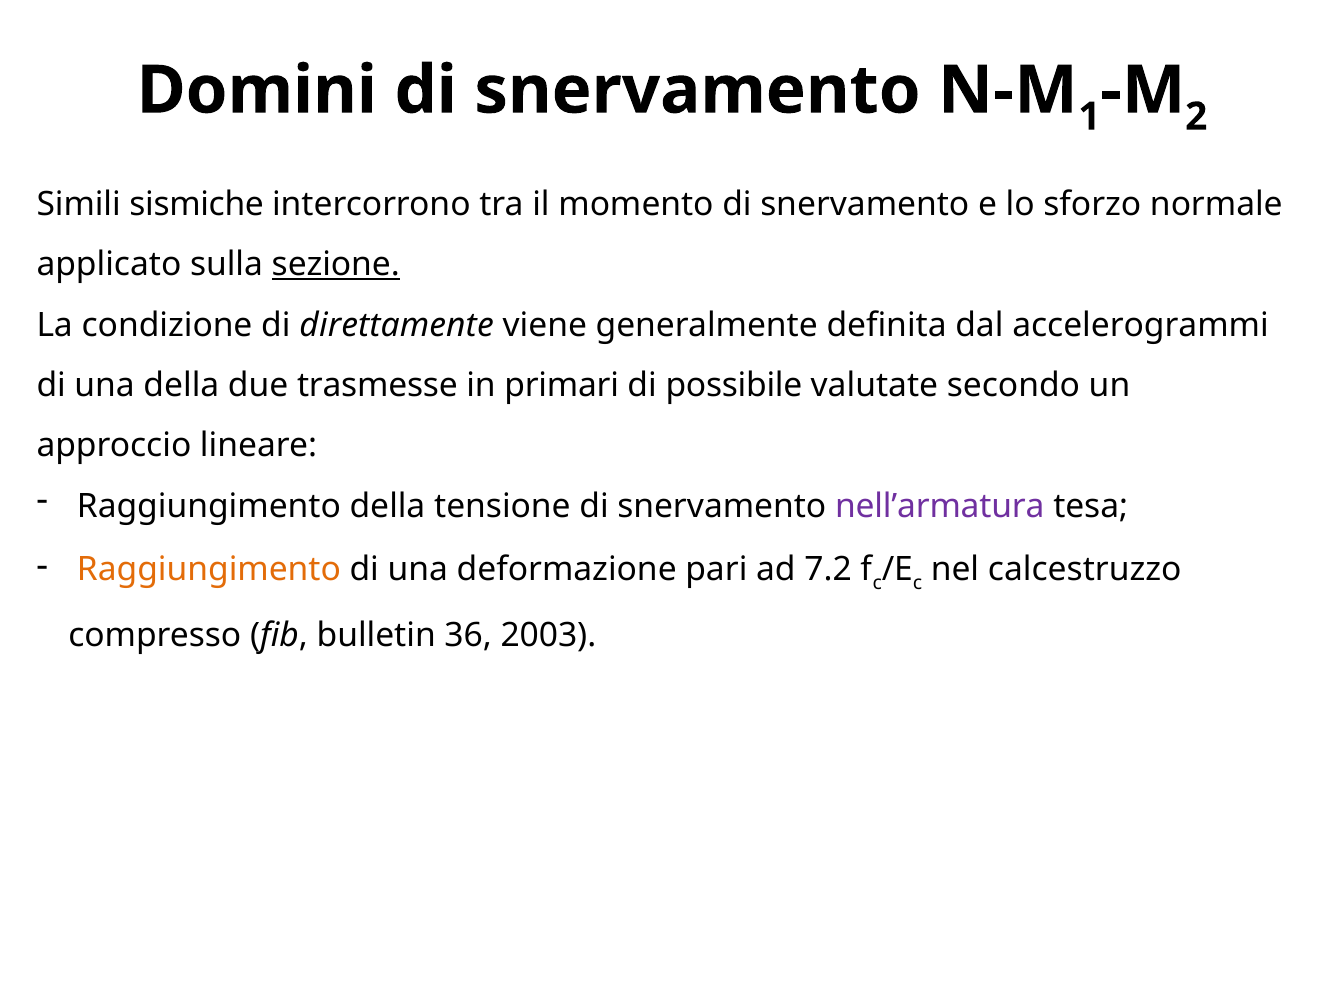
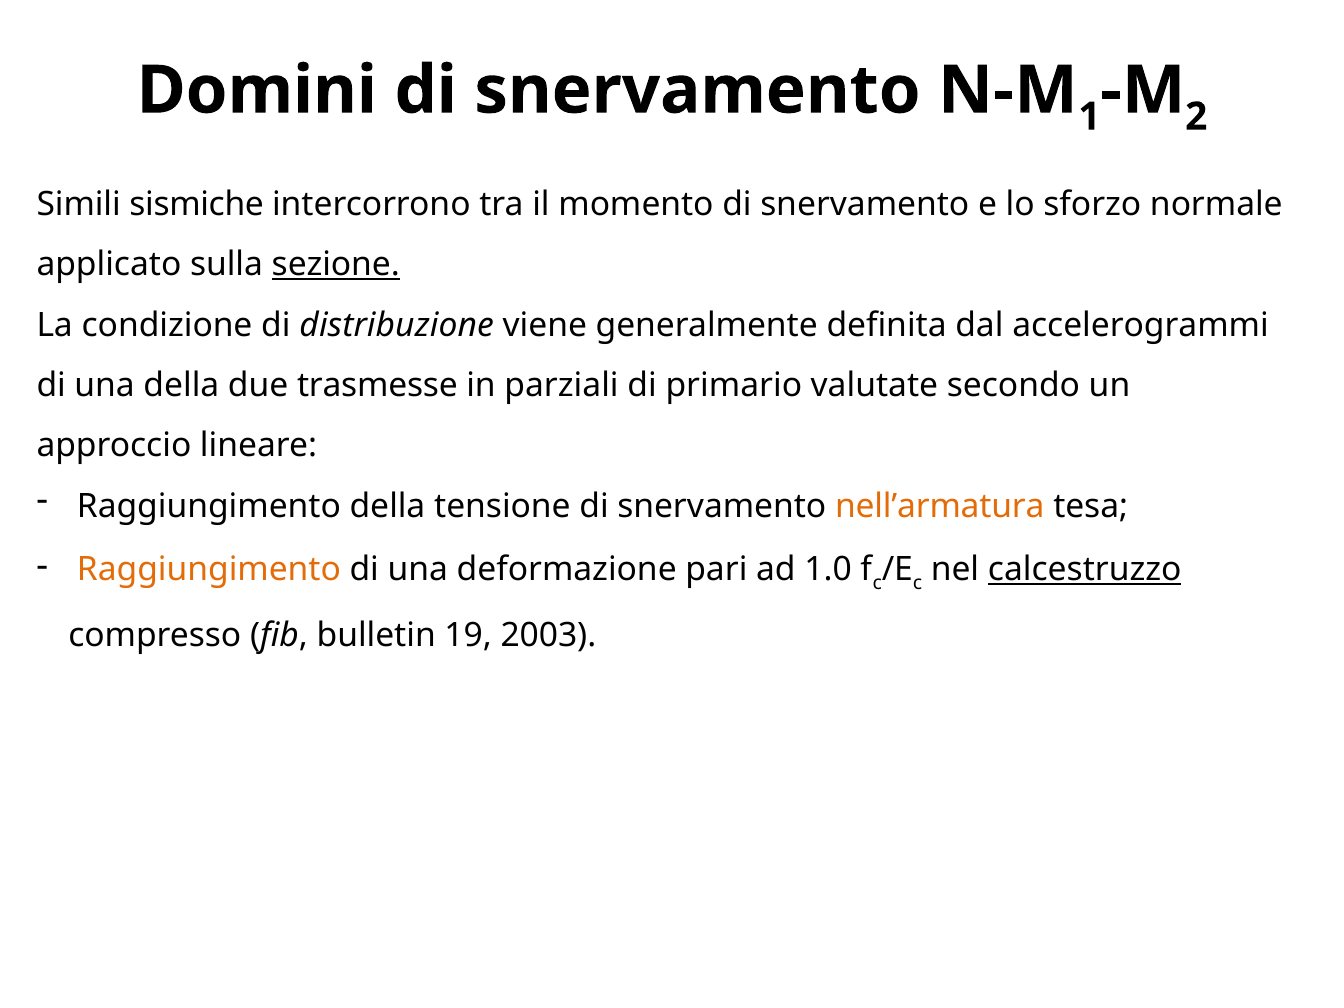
direttamente: direttamente -> distribuzione (397, 325)
primari: primari -> parziali (562, 385)
possibile: possibile -> primario (734, 385)
nell’armatura colour: purple -> orange (940, 506)
7.2: 7.2 -> 1.0 (828, 570)
calcestruzzo underline: none -> present (1085, 570)
36: 36 -> 19 (468, 636)
